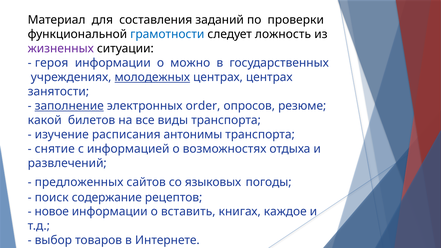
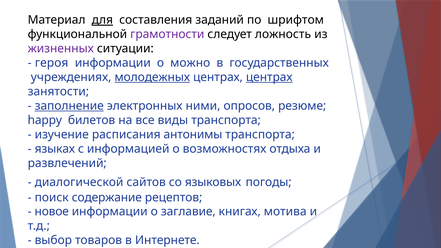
для underline: none -> present (102, 20)
проверки: проверки -> шрифтом (296, 20)
грамотности colour: blue -> purple (167, 34)
центрах underline: none -> present (269, 77)
order: order -> ними (203, 106)
какой: какой -> happy (45, 120)
снятие: снятие -> языках (55, 149)
предложенных: предложенных -> диалогической (79, 182)
вставить: вставить -> заглавие (188, 212)
каждое: каждое -> мотива (285, 212)
